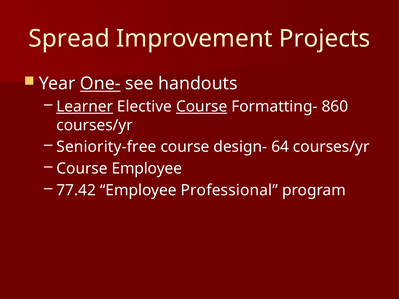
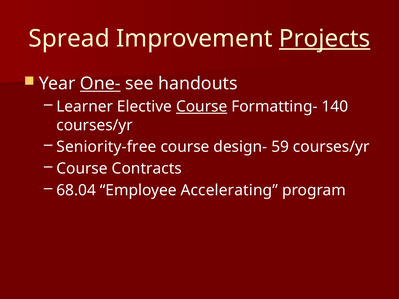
Projects underline: none -> present (325, 39)
Learner underline: present -> none (85, 107)
860: 860 -> 140 (335, 107)
64: 64 -> 59 (280, 147)
Course Employee: Employee -> Contracts (147, 169)
77.42: 77.42 -> 68.04 (76, 190)
Professional: Professional -> Accelerating (229, 190)
